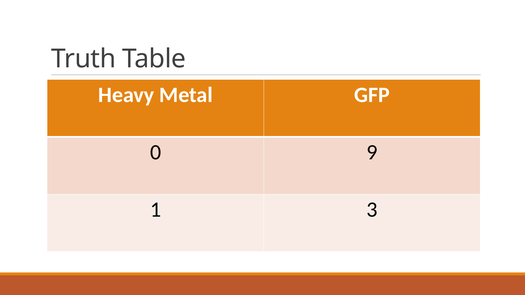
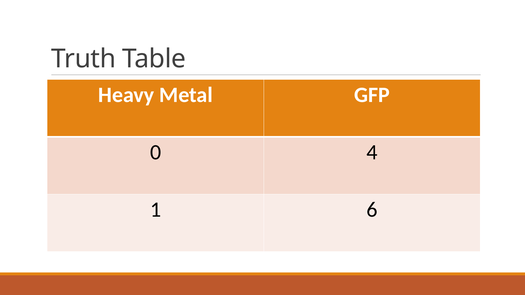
9: 9 -> 4 (372, 153)
3: 3 -> 6 (372, 210)
